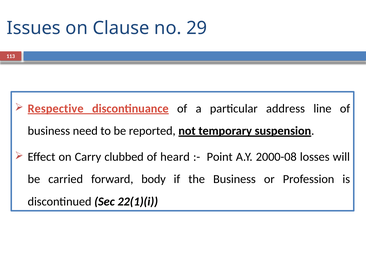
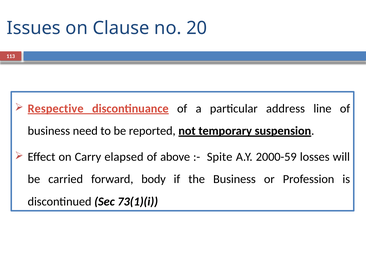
29: 29 -> 20 (197, 28)
clubbed: clubbed -> elapsed (124, 156)
heard: heard -> above (175, 156)
Point: Point -> Spite (220, 156)
2000-08: 2000-08 -> 2000-59 (276, 156)
22(1)(i: 22(1)(i -> 73(1)(i (138, 201)
